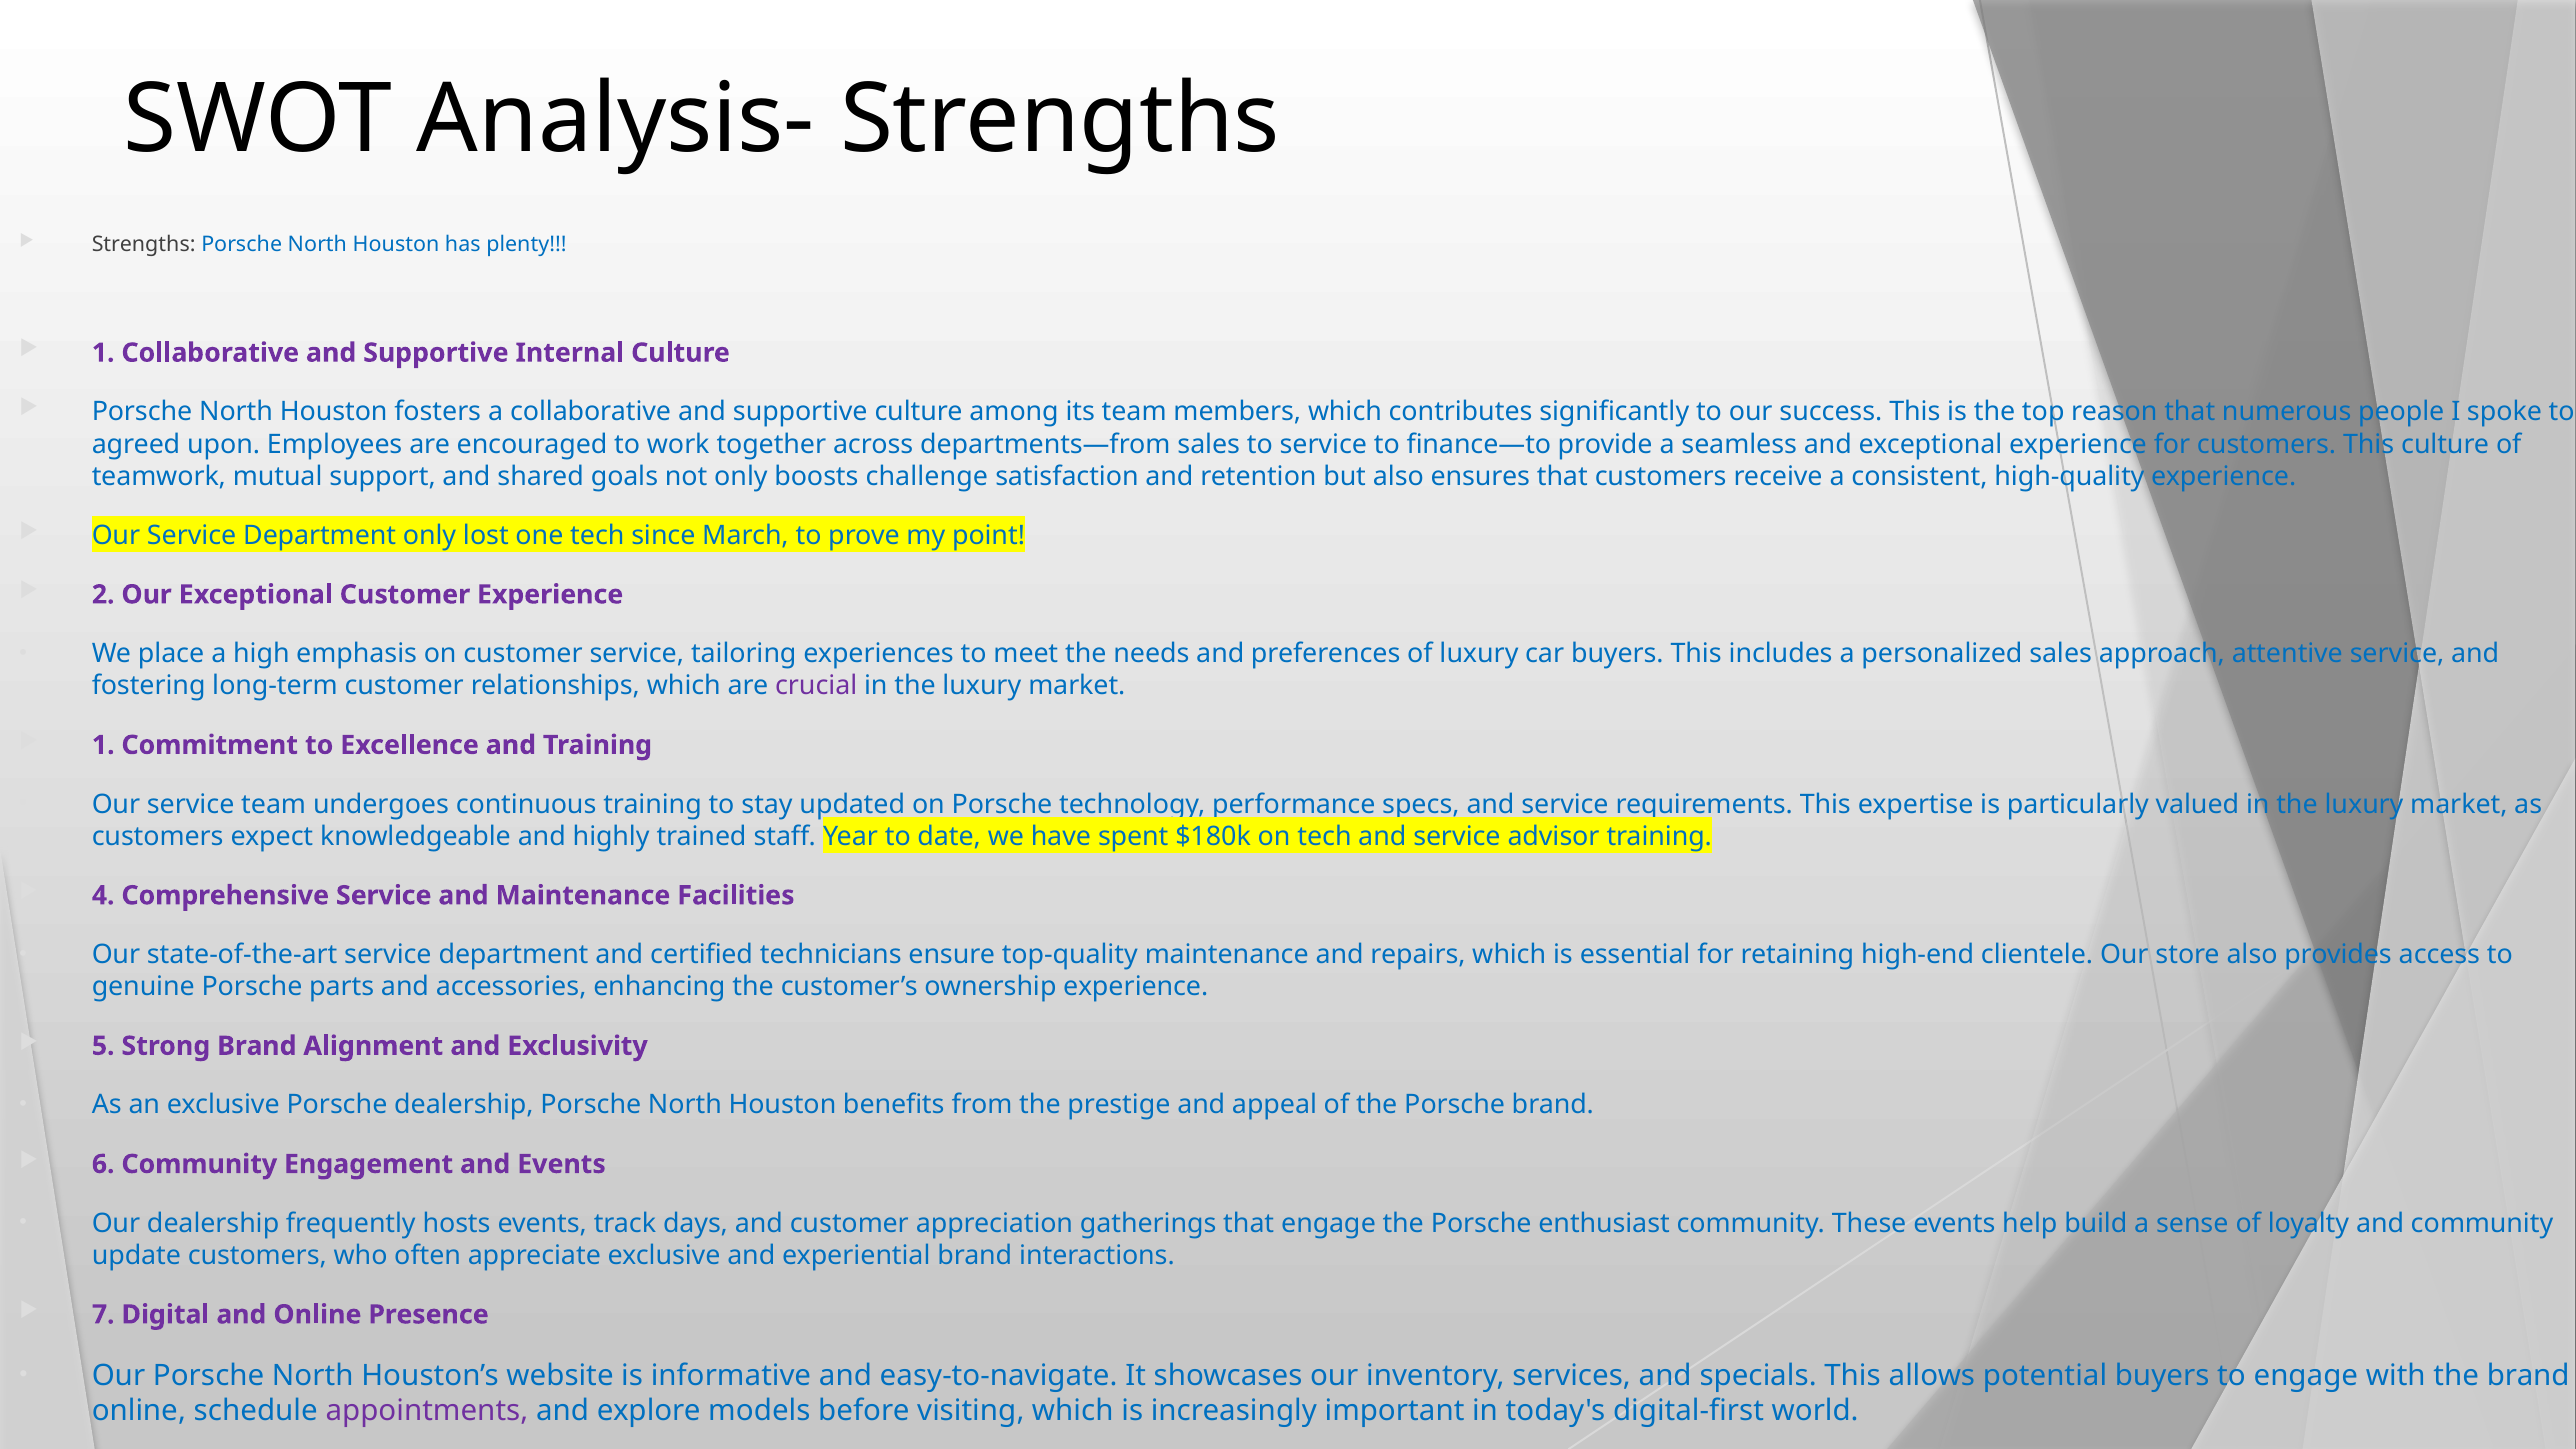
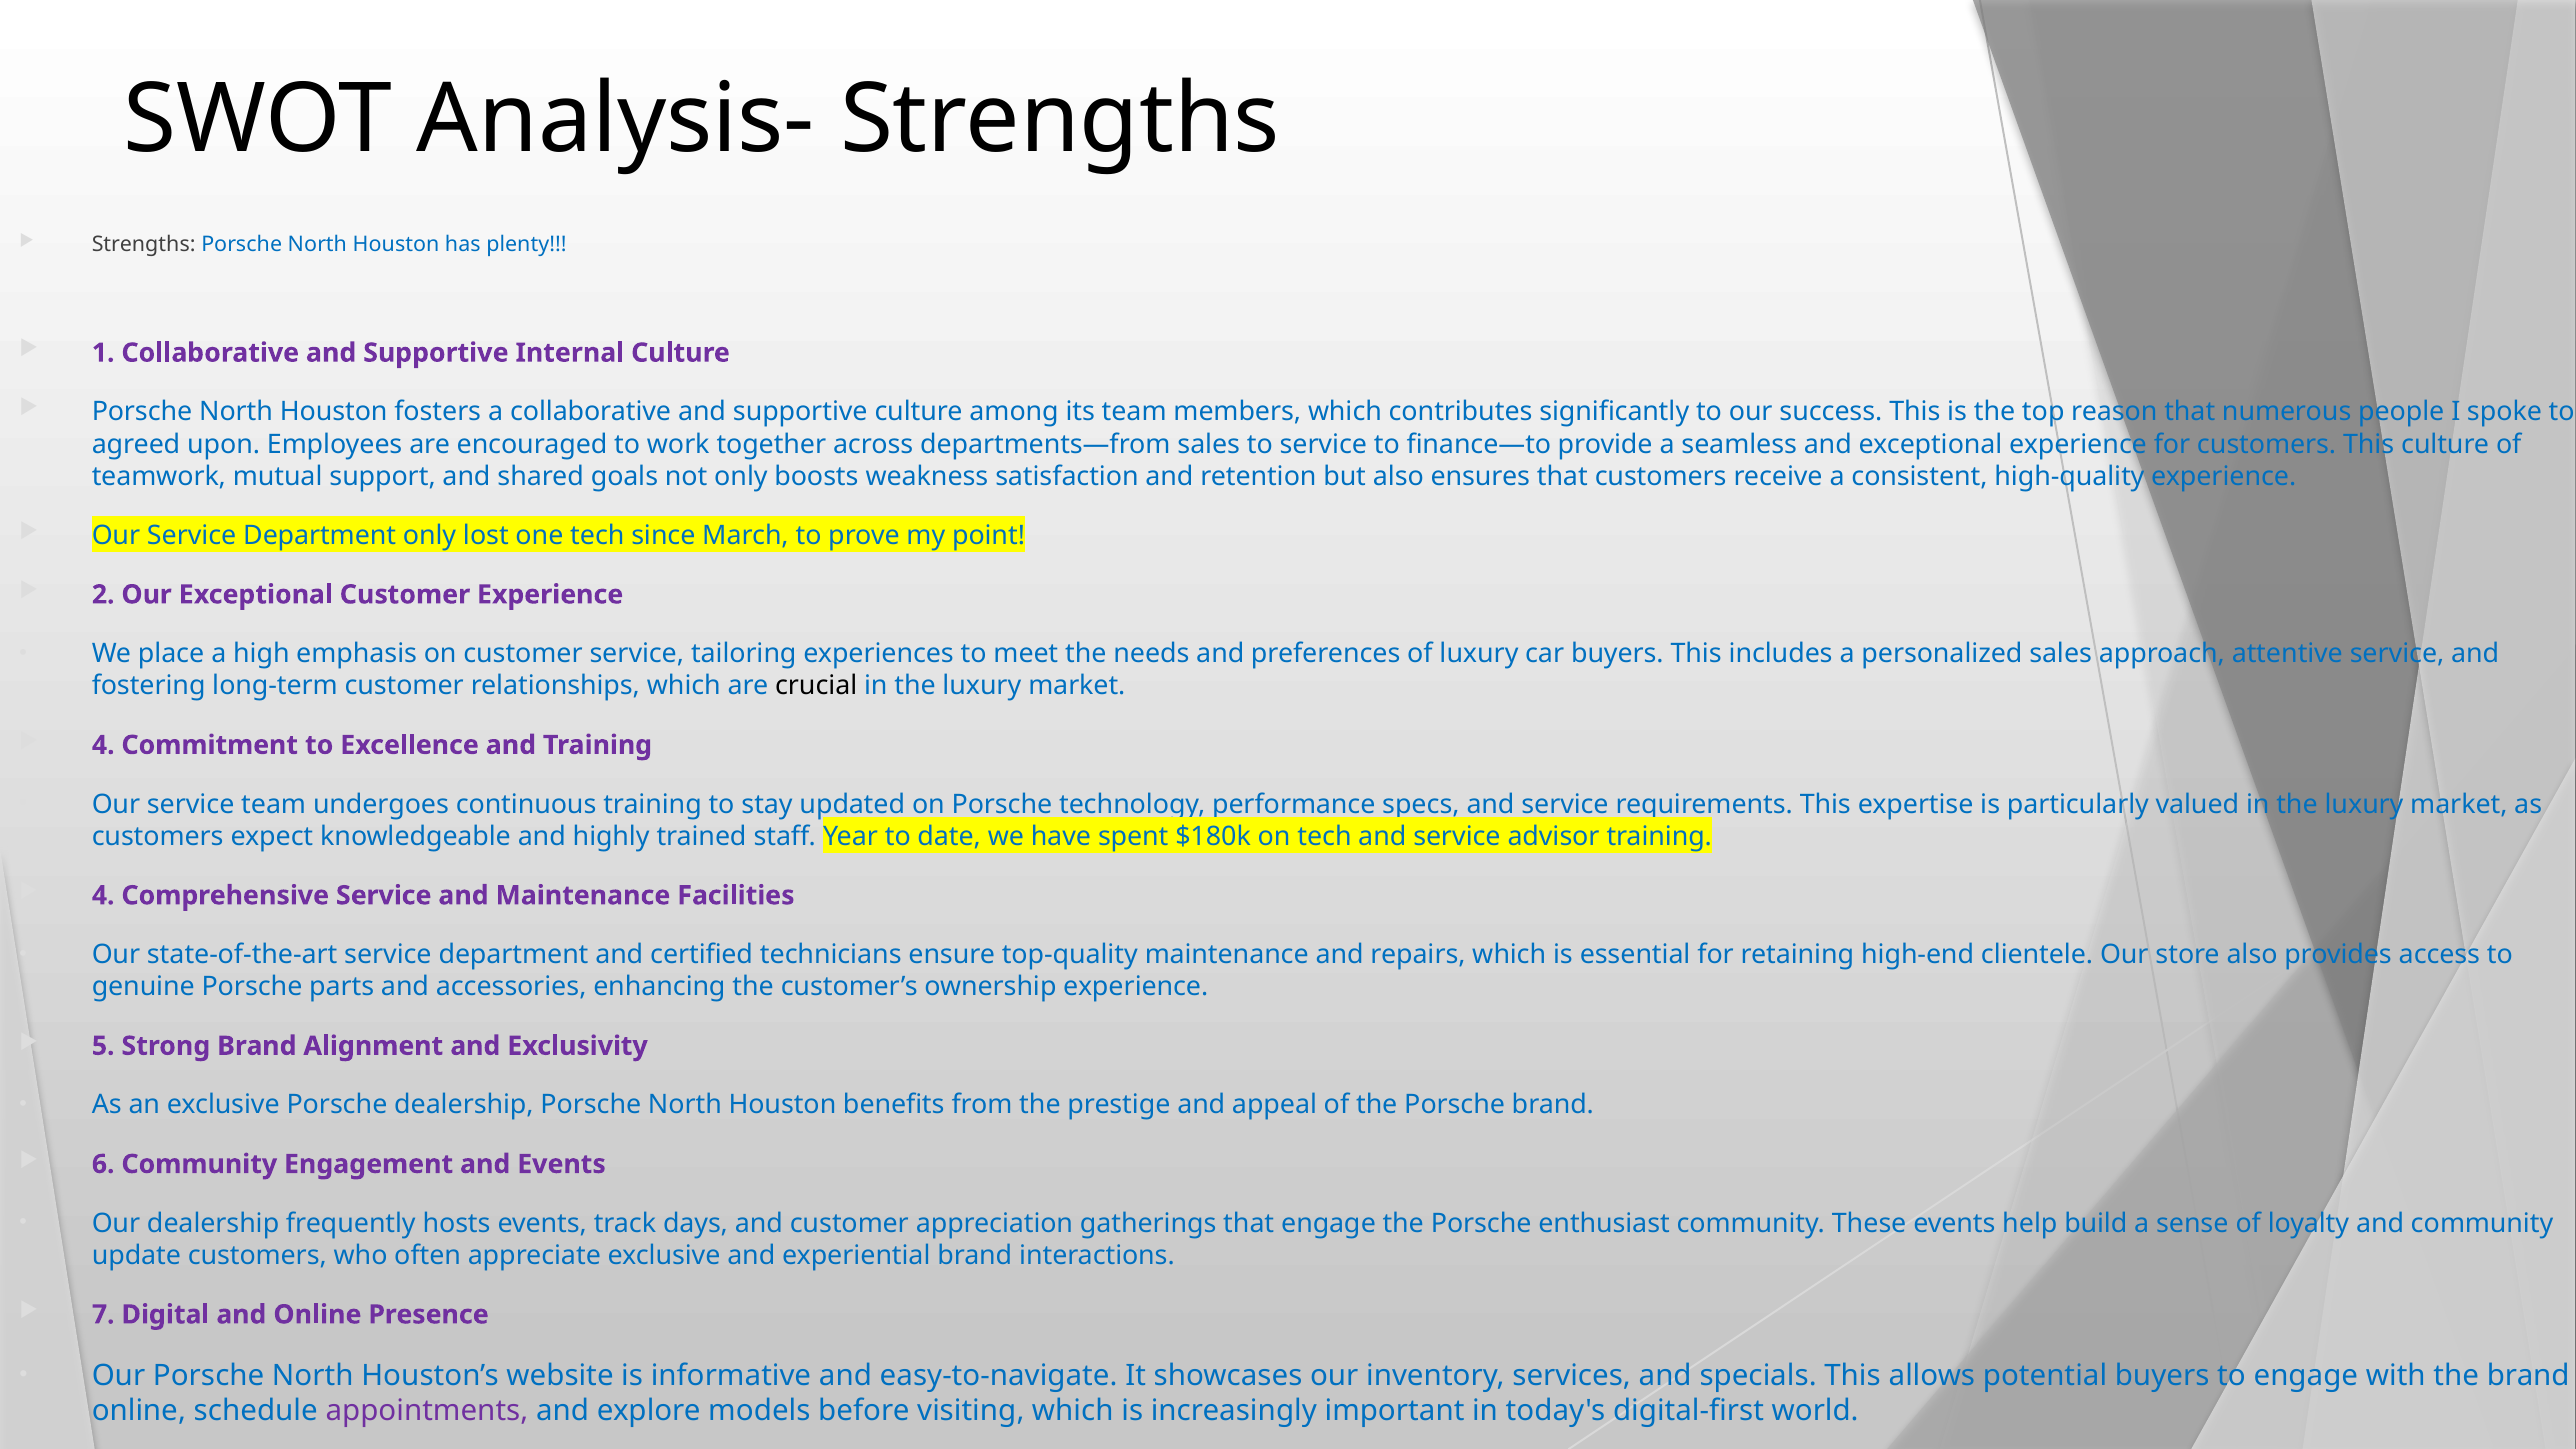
challenge: challenge -> weakness (927, 476)
crucial colour: purple -> black (816, 686)
1: 1 -> 4 (103, 745)
